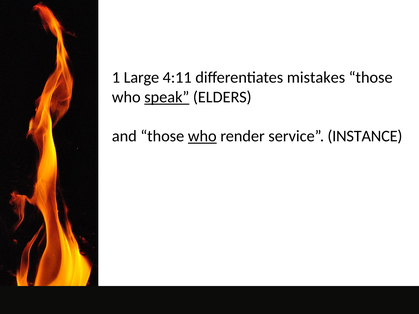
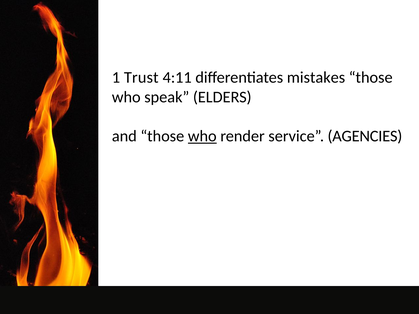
Large: Large -> Trust (141, 78)
speak underline: present -> none (167, 97)
INSTANCE: INSTANCE -> AGENCIES (365, 136)
